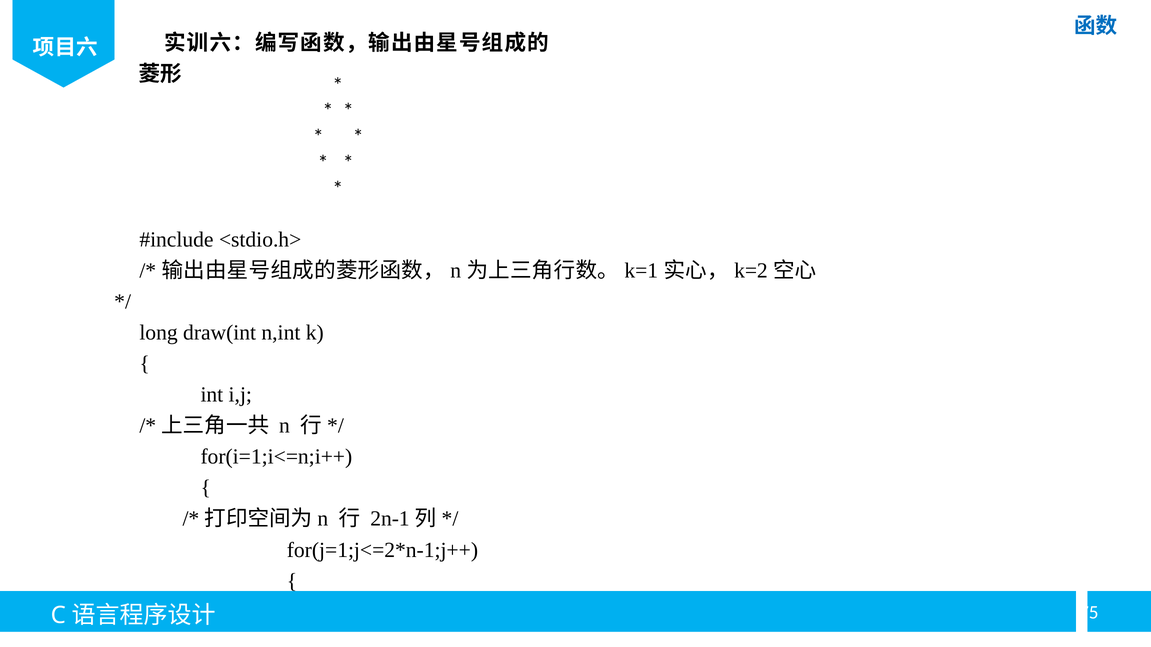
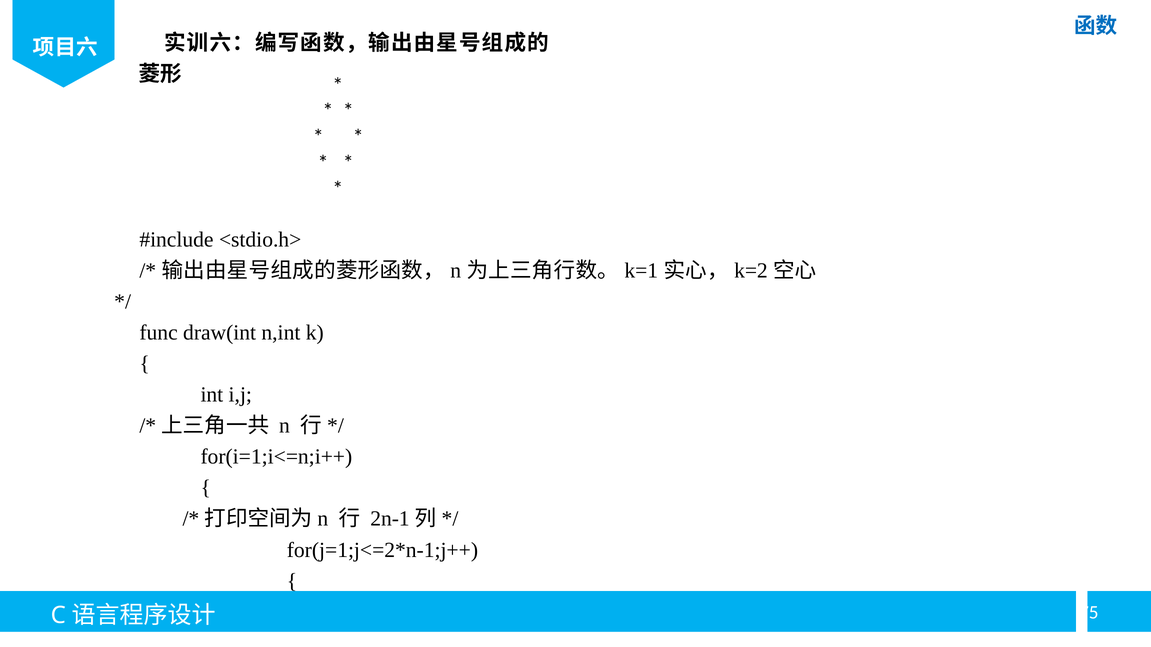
long: long -> func (159, 333)
